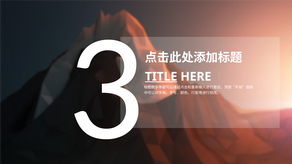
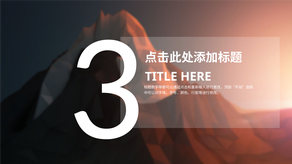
TITLE underline: present -> none (161, 77)
